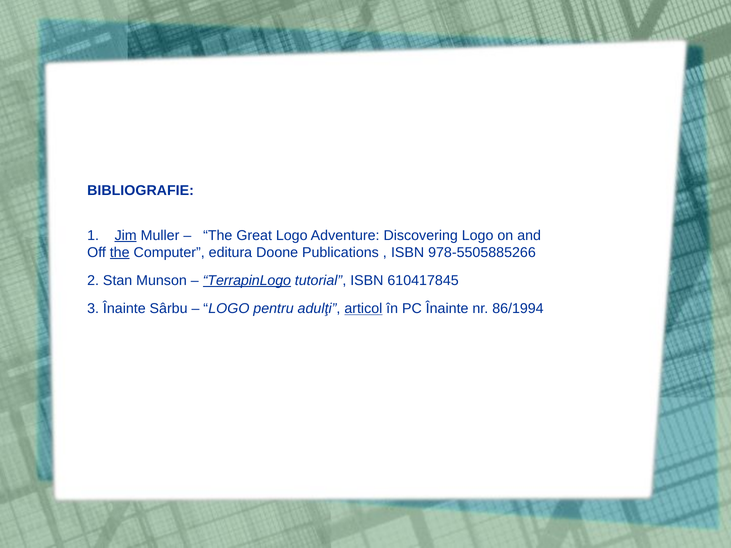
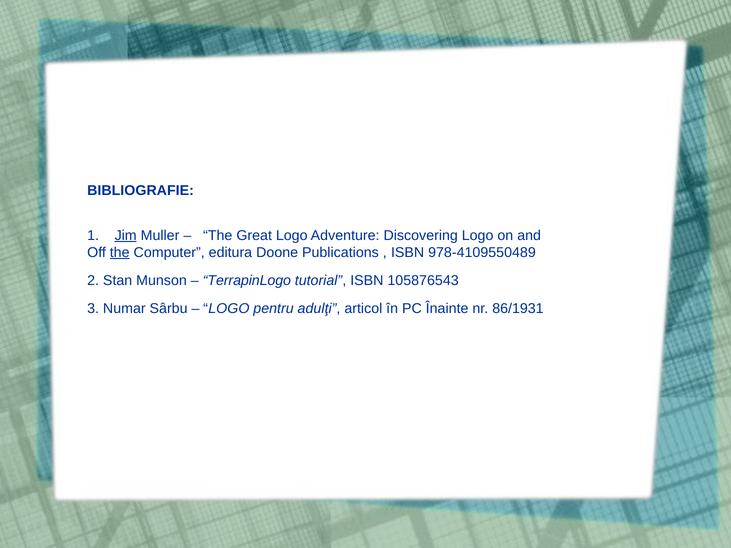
978-5505885266: 978-5505885266 -> 978-4109550489 (482, 253)
TerrapinLogo underline: present -> none (247, 281)
610417845: 610417845 -> 105876543 (423, 281)
3 Înainte: Înainte -> Numar (124, 309)
articol underline: present -> none (363, 309)
86/1994: 86/1994 -> 86/1931 (518, 309)
